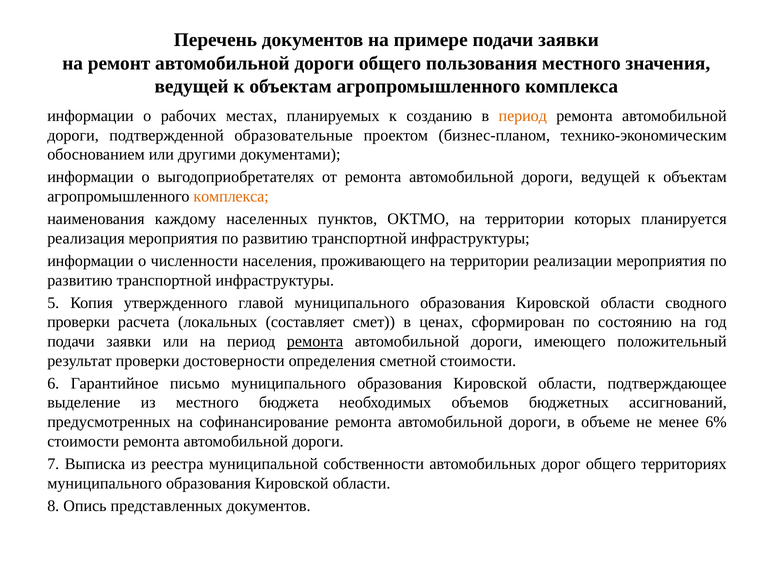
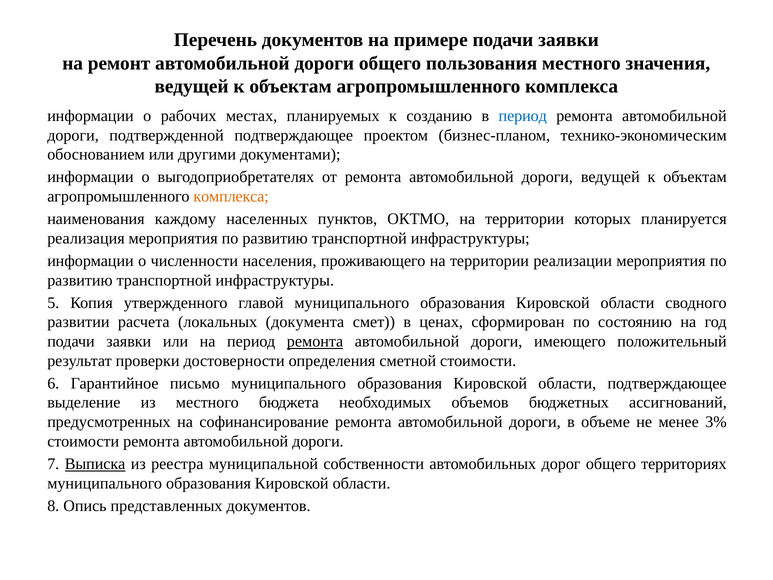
период colour: orange -> blue (523, 116)
подтвержденной образовательные: образовательные -> подтверждающее (294, 135)
проверки: проверки -> развитии (78, 322)
составляет: составляет -> документа (305, 322)
6%: 6% -> 3% (716, 422)
Выписка underline: none -> present (95, 464)
